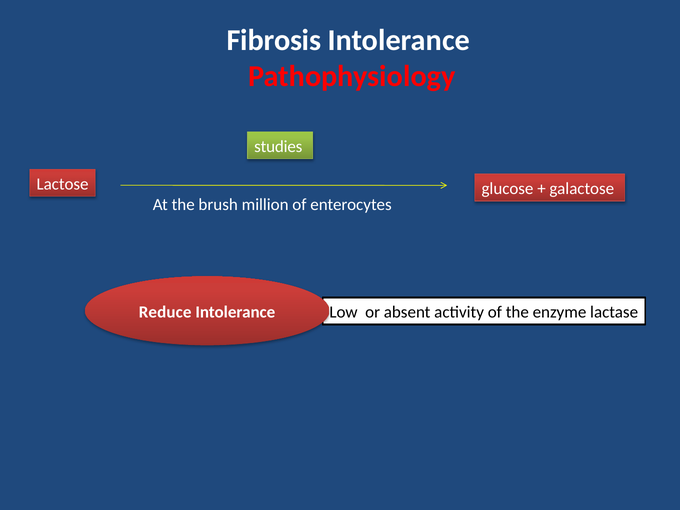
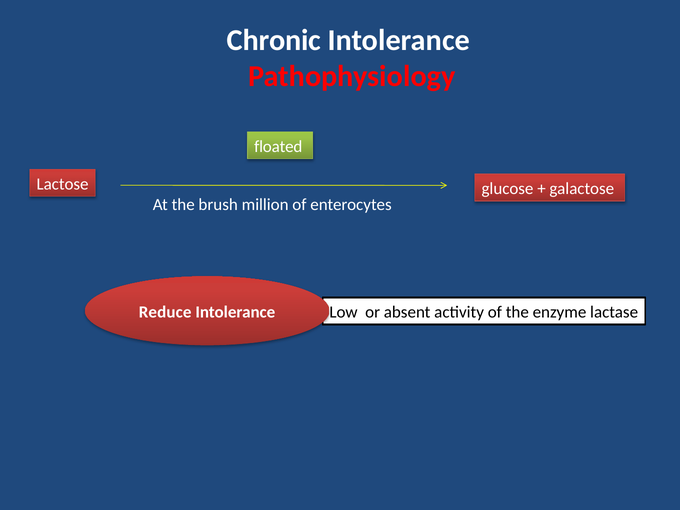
Fibrosis: Fibrosis -> Chronic (274, 40)
studies: studies -> floated (278, 147)
